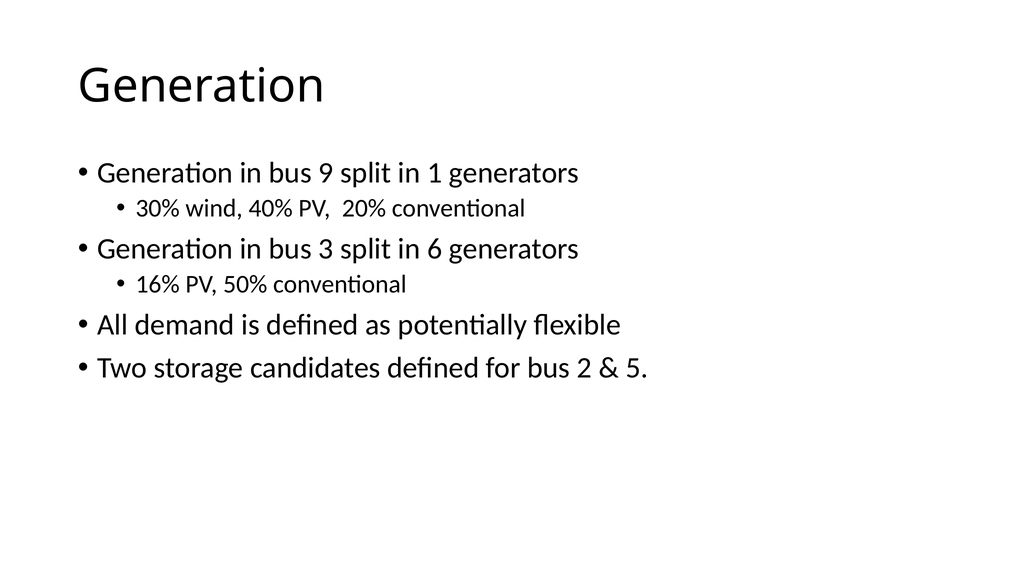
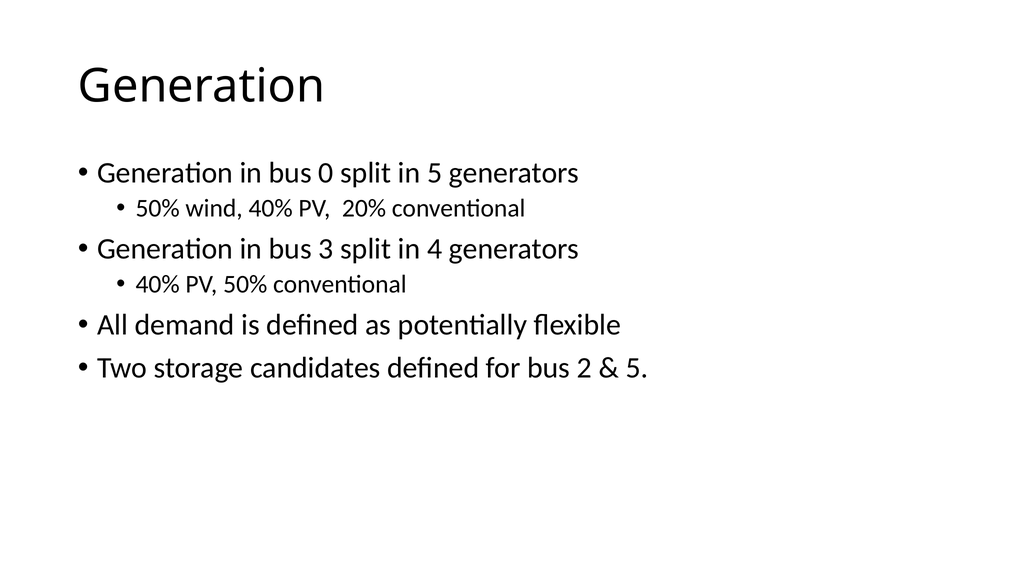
9: 9 -> 0 (326, 173)
in 1: 1 -> 5 (435, 173)
30%: 30% -> 50% (158, 208)
6: 6 -> 4 (435, 249)
16%: 16% -> 40% (158, 284)
